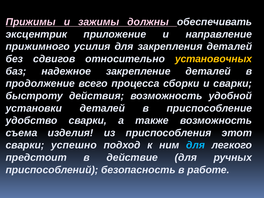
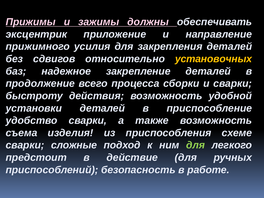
этот: этот -> схеме (237, 133)
успешно: успешно -> сложные (74, 145)
для colour: light blue -> light green (195, 145)
